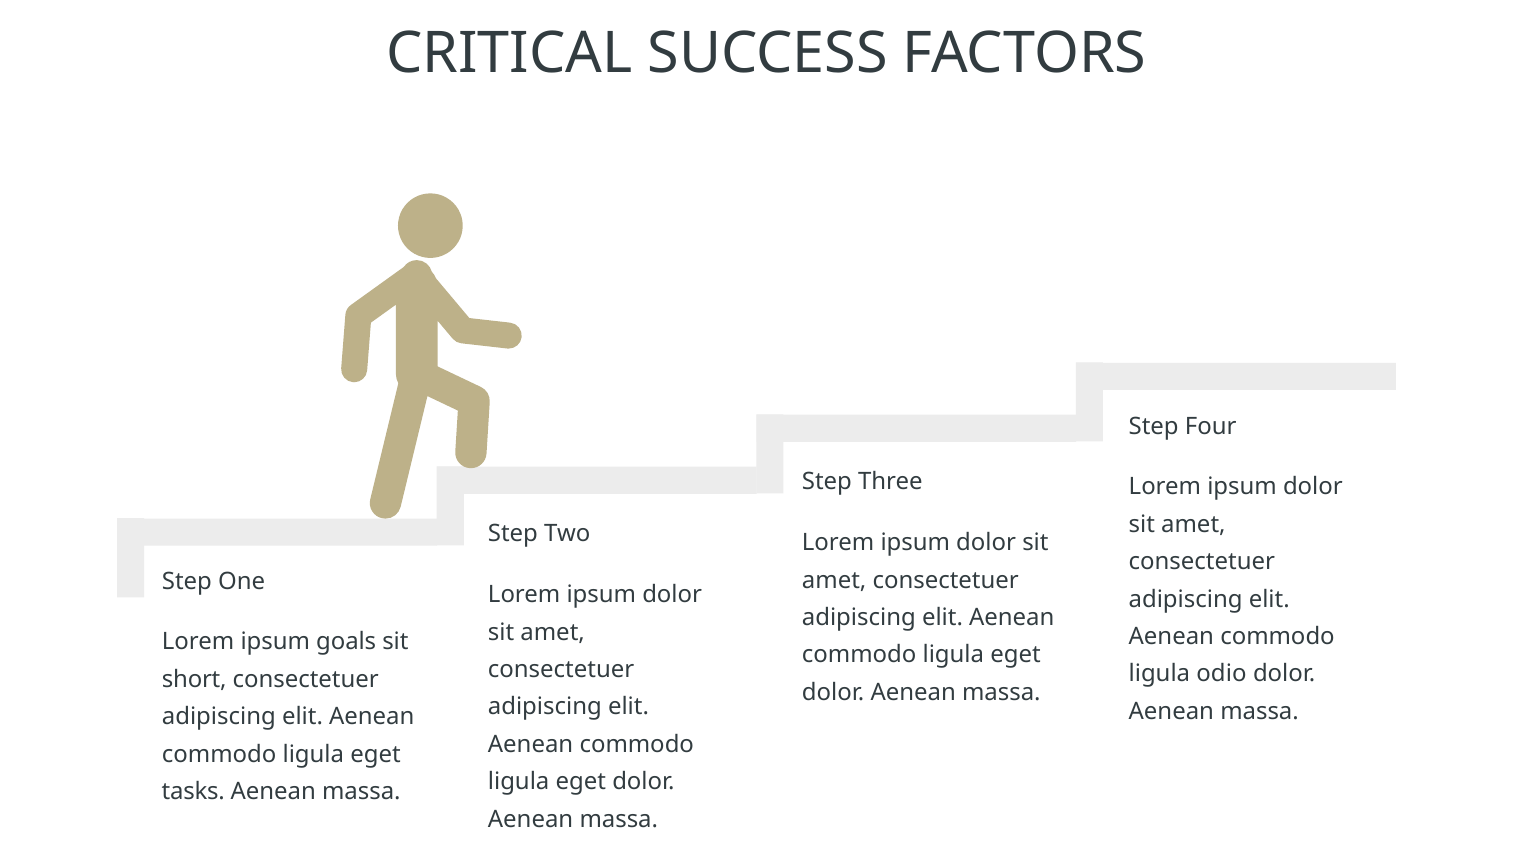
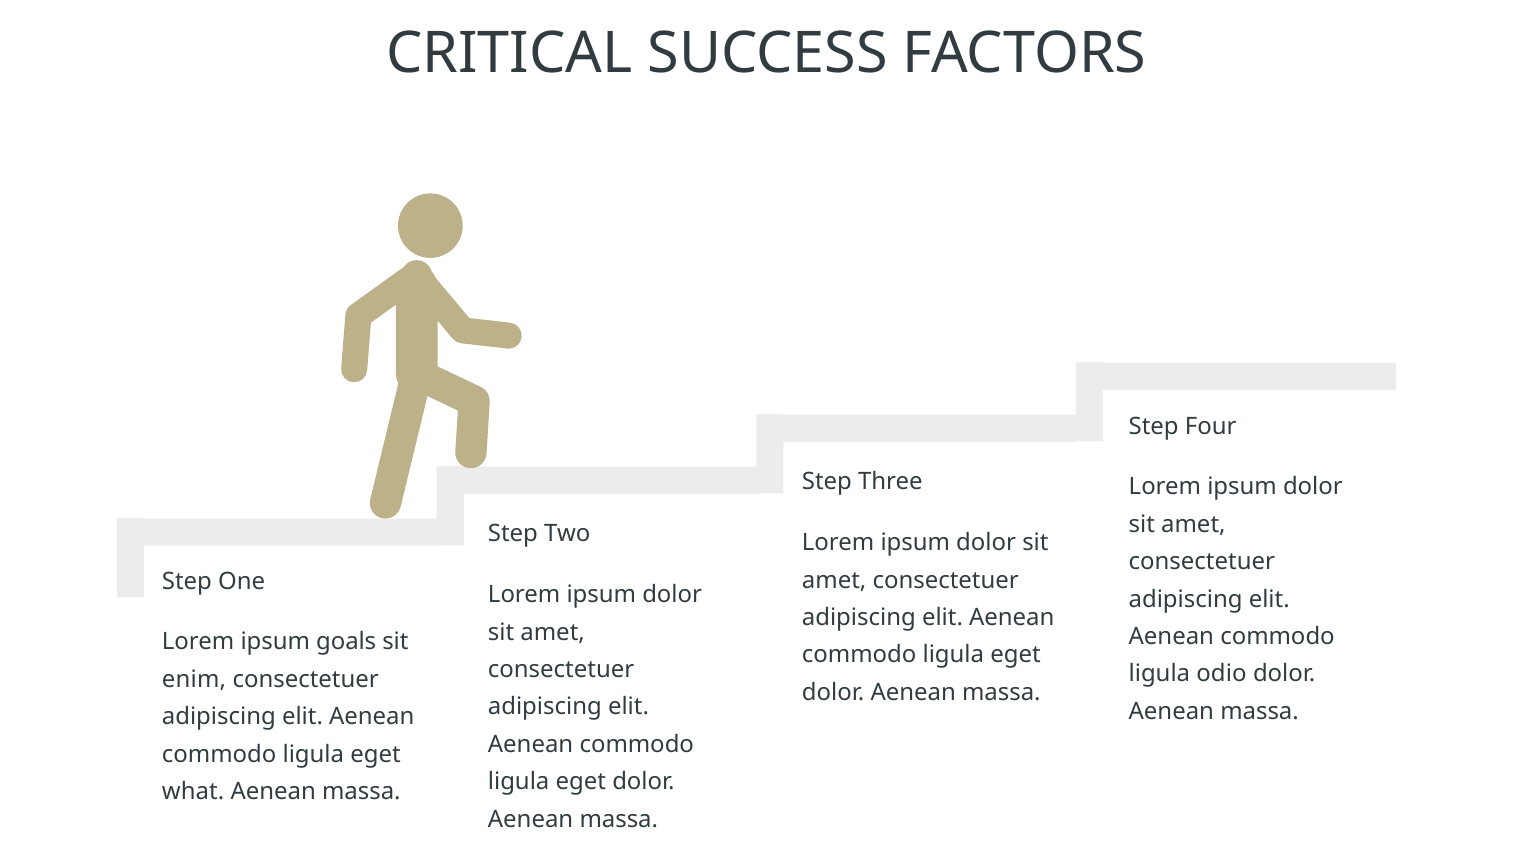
short: short -> enim (194, 679)
tasks: tasks -> what (193, 791)
